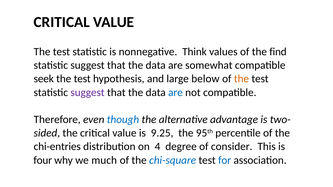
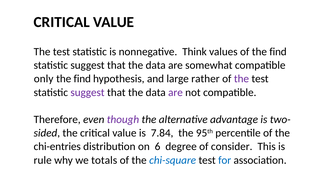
seek: seek -> only (44, 79)
test: test -> find (82, 79)
below: below -> rather (205, 79)
the colour: orange -> purple (241, 79)
are colour: blue -> purple (175, 93)
though colour: blue -> purple (123, 120)
9.25: 9.25 -> 7.84 (162, 133)
4: 4 -> 6 (158, 147)
four: four -> rule (43, 160)
much: much -> totals (104, 160)
